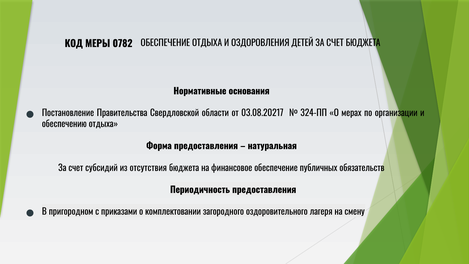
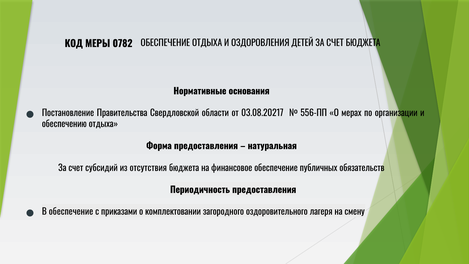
324-ПП: 324-ПП -> 556-ПП (314, 113)
В пригородном: пригородном -> обеспечение (71, 212)
